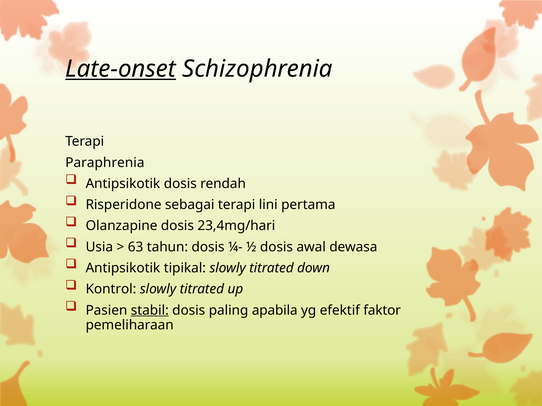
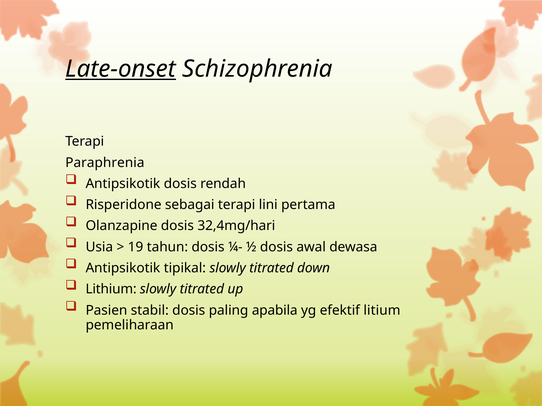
23,4mg/hari: 23,4mg/hari -> 32,4mg/hari (236, 226)
63: 63 -> 19 (136, 247)
Kontrol: Kontrol -> Lithium (111, 290)
stabil underline: present -> none (150, 311)
faktor: faktor -> litium (382, 311)
